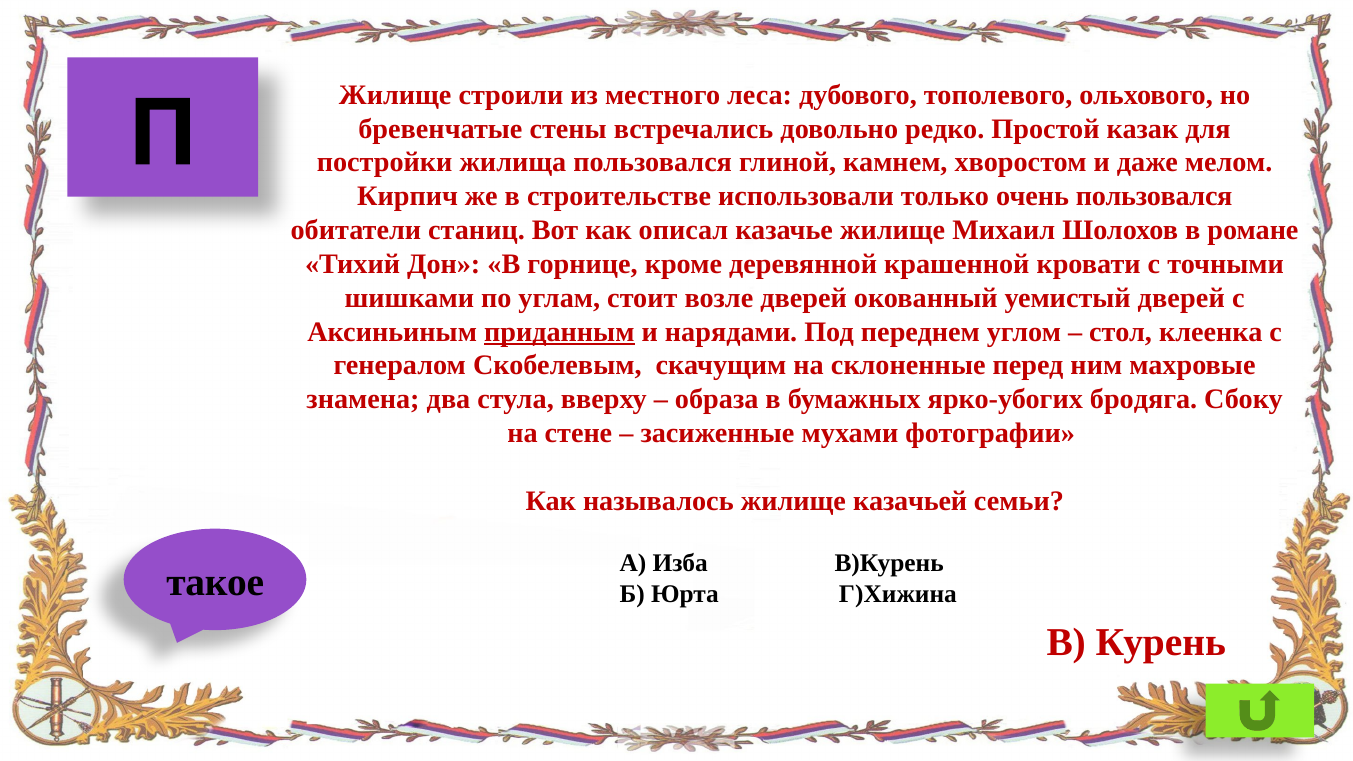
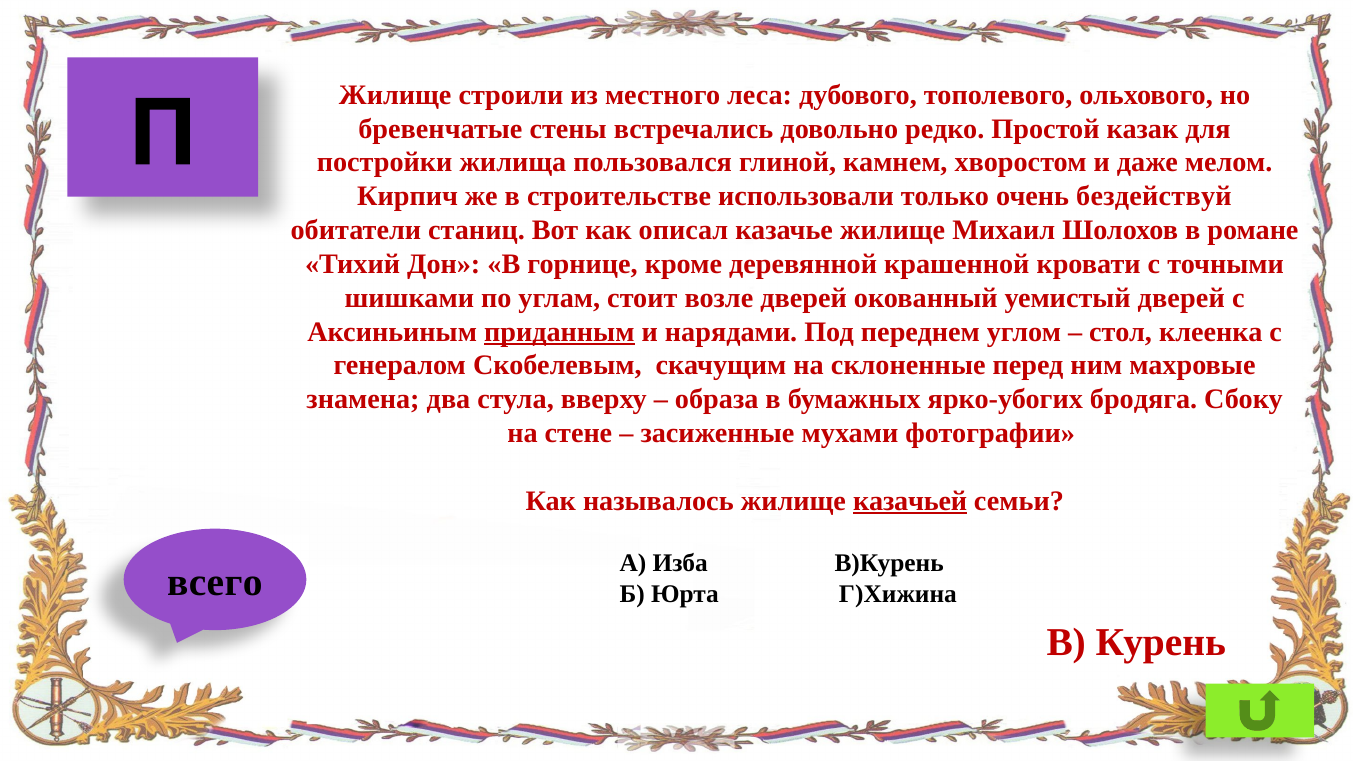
очень пользовался: пользовался -> бездействуй (1154, 196)
казачьей underline: none -> present (910, 501)
такое: такое -> всего (215, 582)
